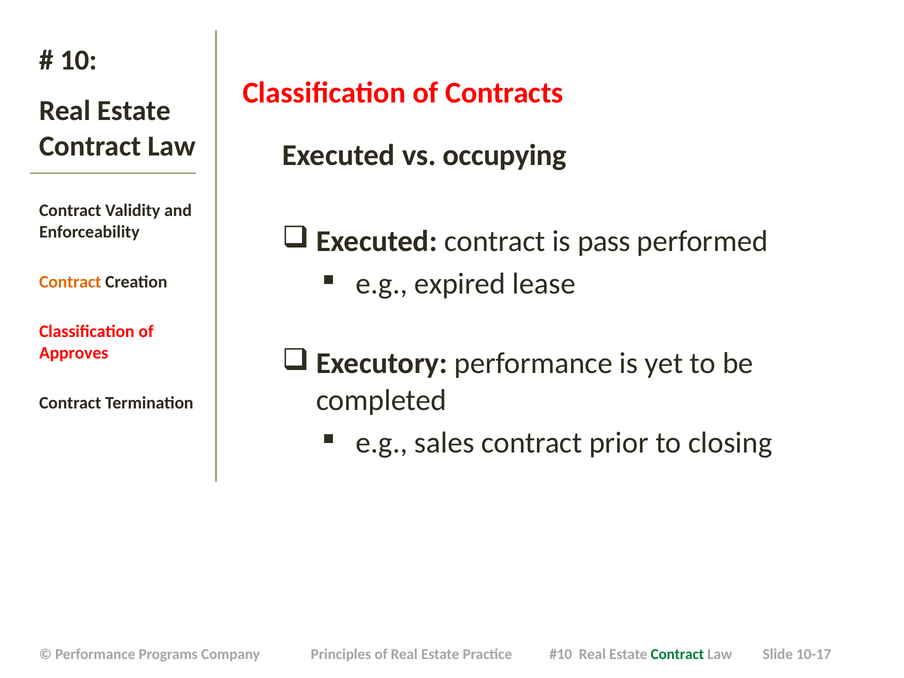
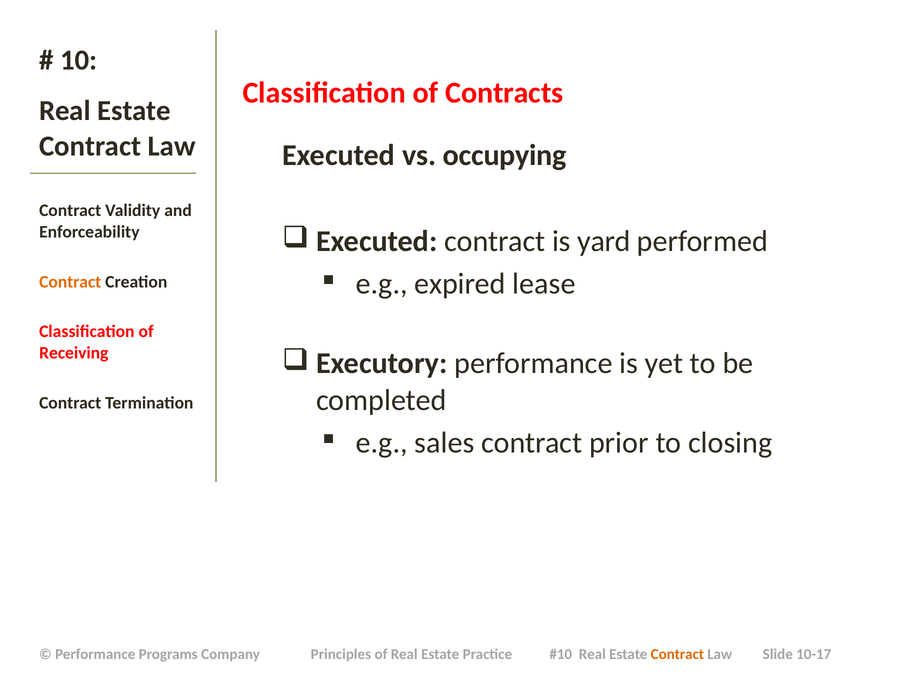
pass: pass -> yard (604, 241)
Approves: Approves -> Receiving (74, 353)
Contract colour: green -> orange (677, 654)
